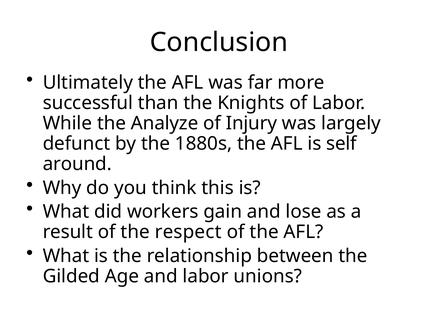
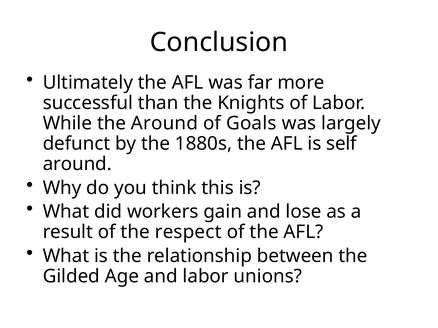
the Analyze: Analyze -> Around (164, 124)
Injury: Injury -> Goals (251, 124)
